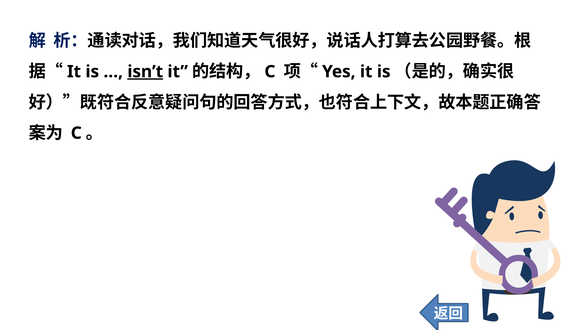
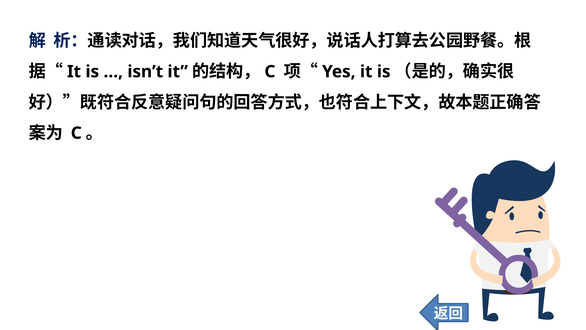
isn’t underline: present -> none (145, 72)
